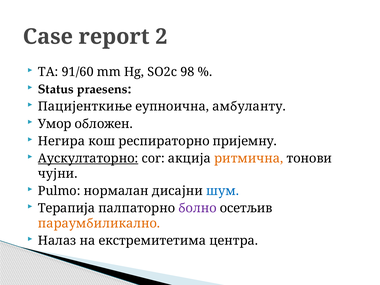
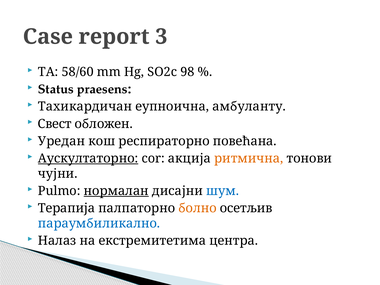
2: 2 -> 3 (161, 37)
91/60: 91/60 -> 58/60 (78, 72)
Пацијенткиње: Пацијенткиње -> Тахикардичан (85, 107)
Умор: Умор -> Свест (55, 124)
Негира: Негира -> Уредан (62, 141)
пријемну: пријемну -> повећана (245, 141)
нормалан underline: none -> present (116, 191)
болно colour: purple -> orange (197, 208)
параумбиликално colour: orange -> blue (99, 223)
